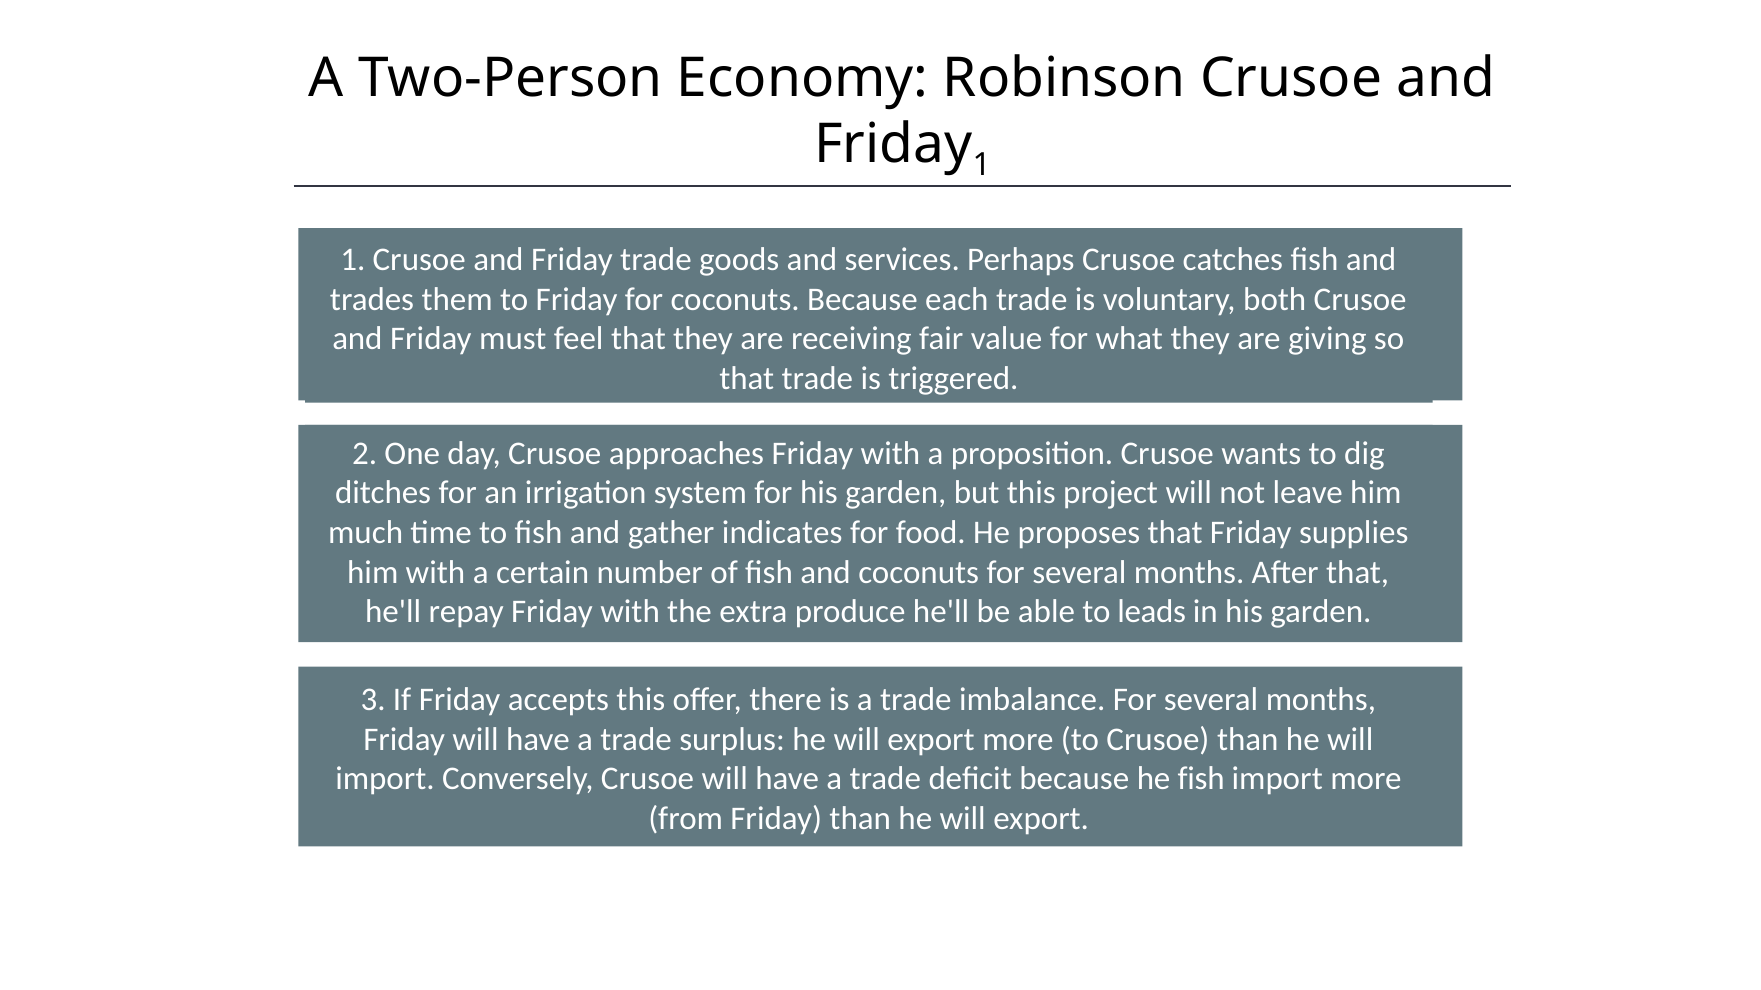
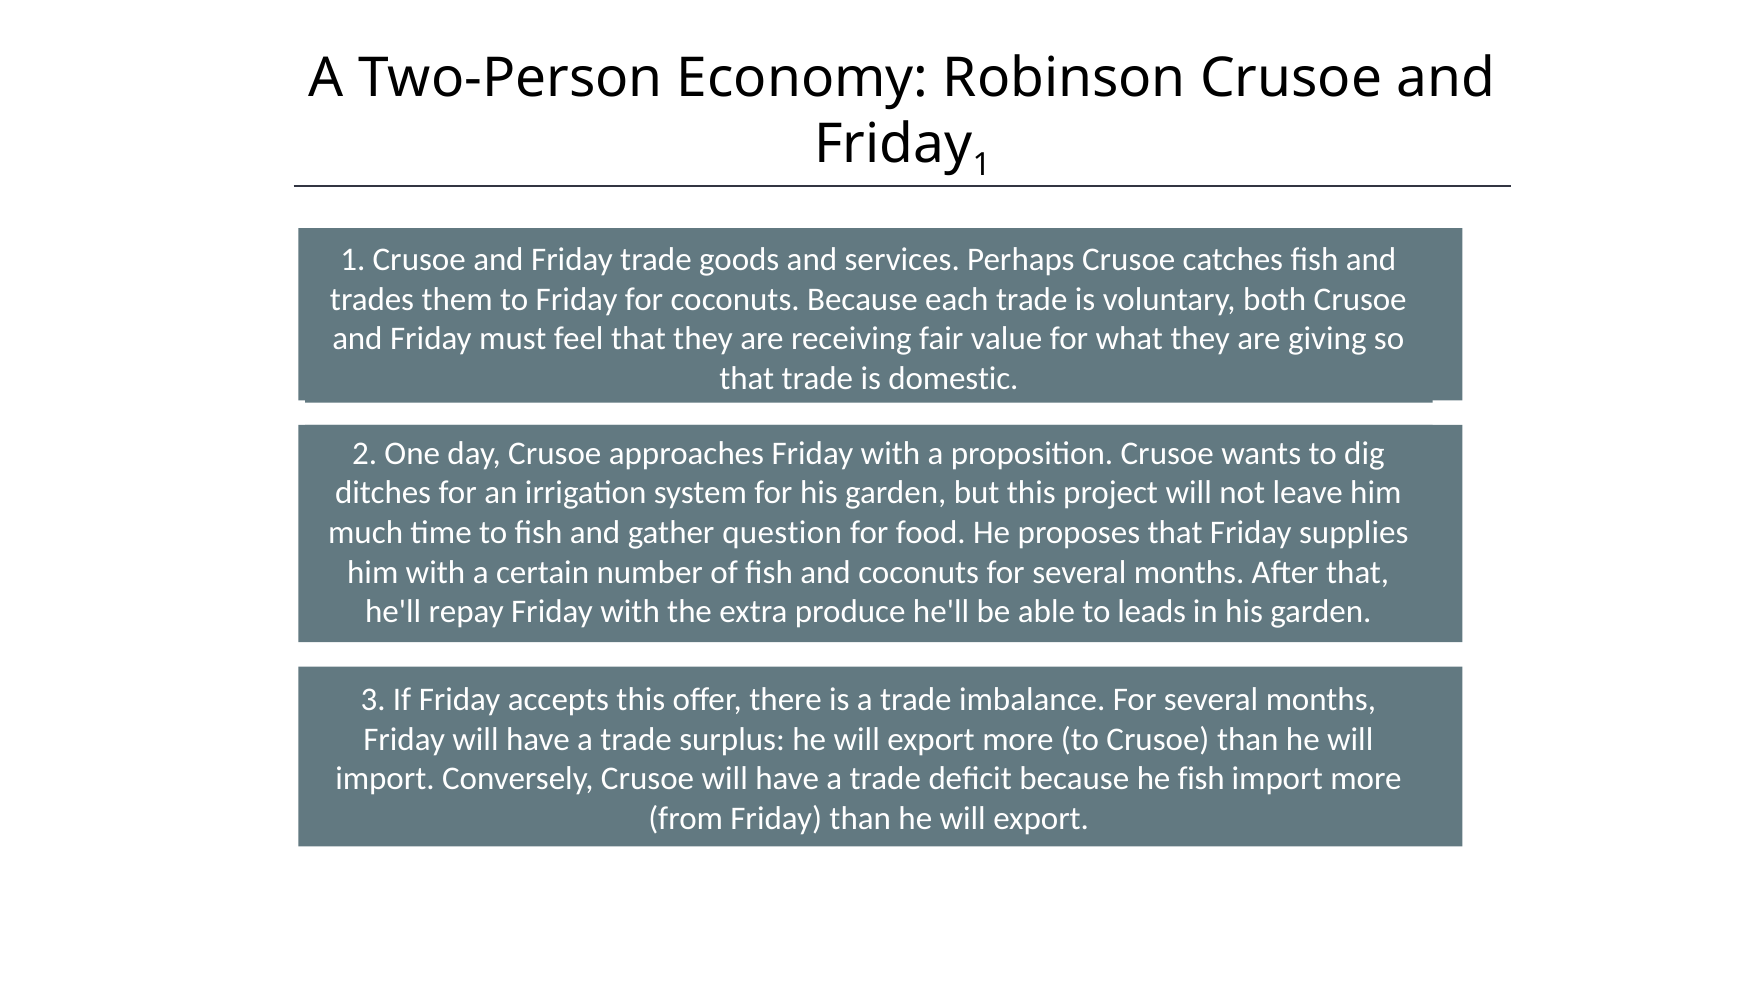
triggered: triggered -> domestic (953, 379)
indicates: indicates -> question (782, 533)
